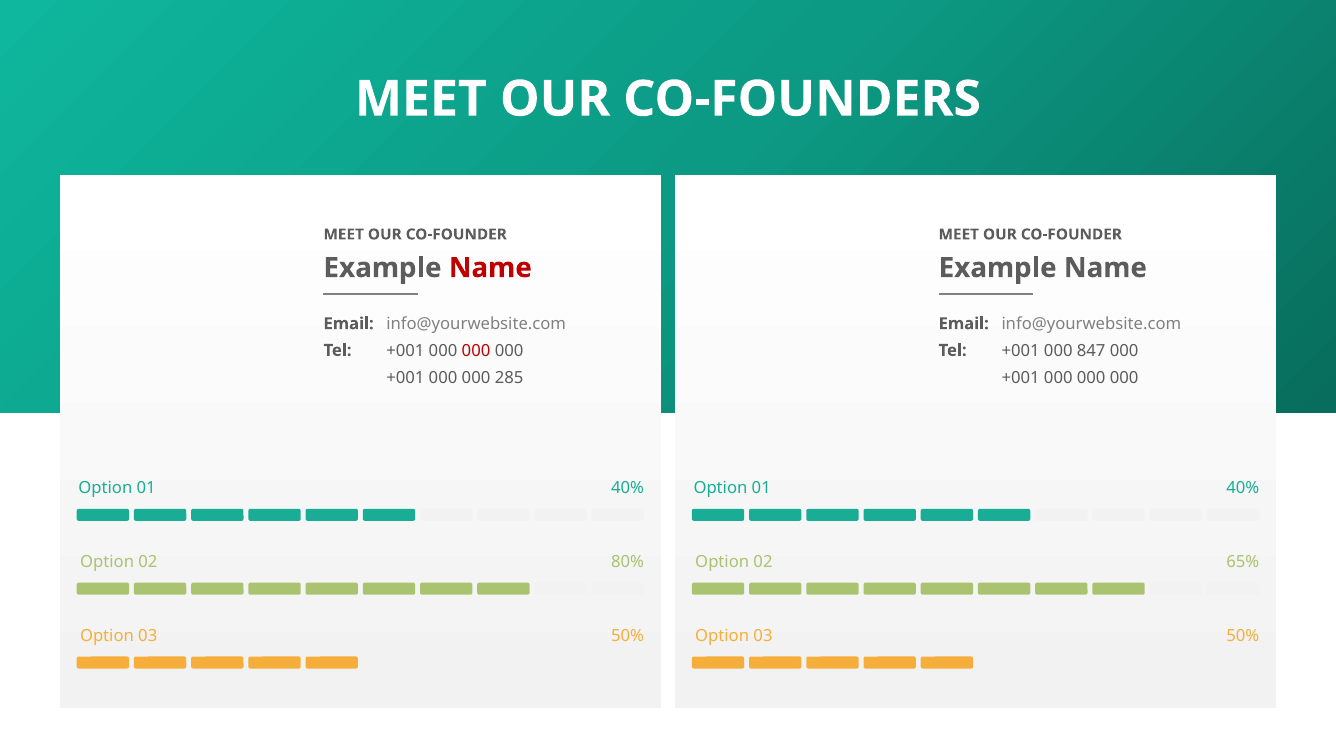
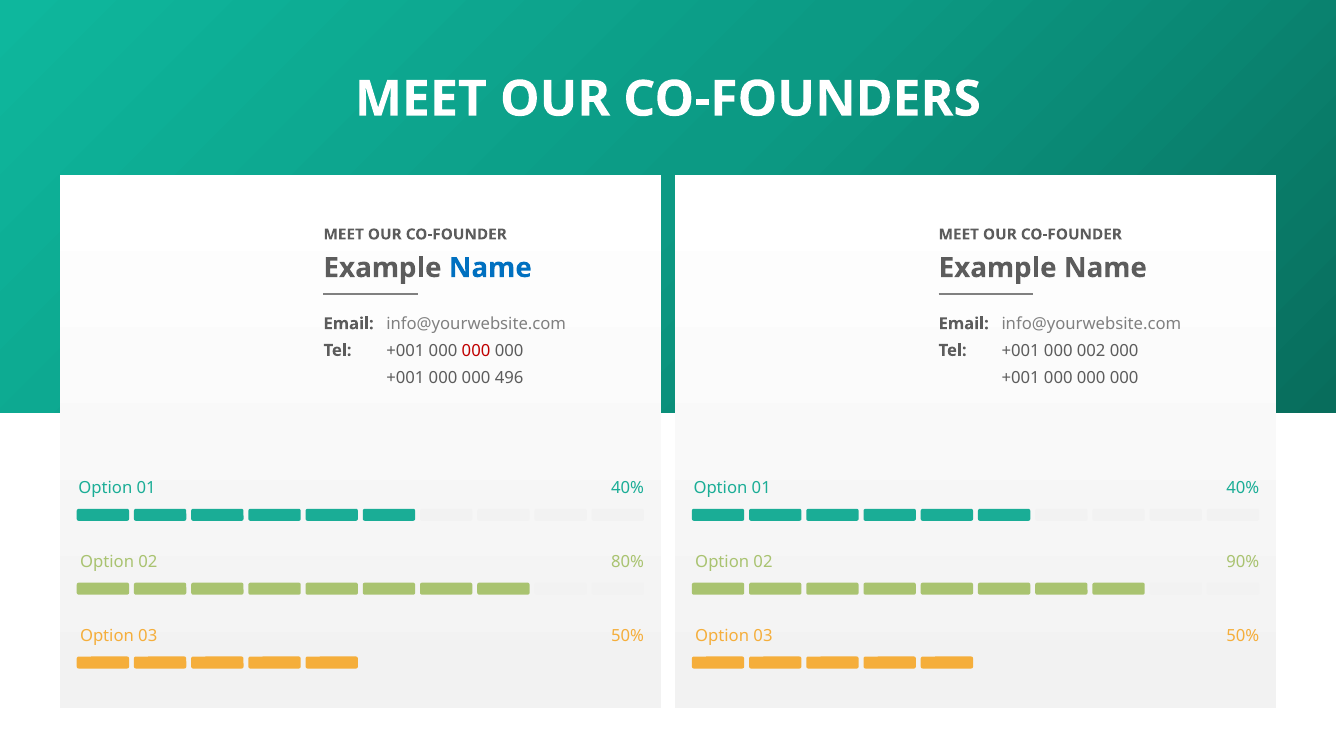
Name colour: red -> blue (490, 268)
847: 847 -> 002 (1091, 351)
285: 285 -> 496 (509, 378)
65%: 65% -> 90% (1243, 561)
